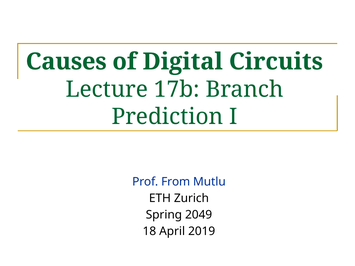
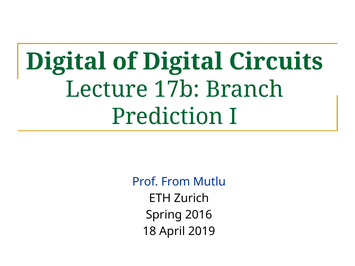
Causes: Causes -> Digital (66, 62)
2049: 2049 -> 2016 (199, 215)
